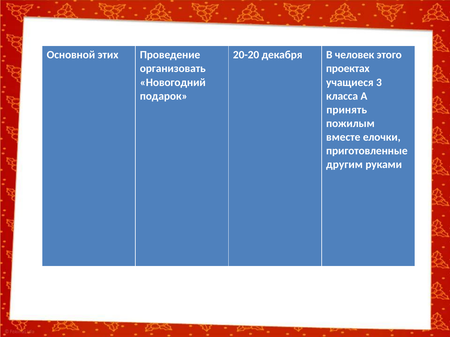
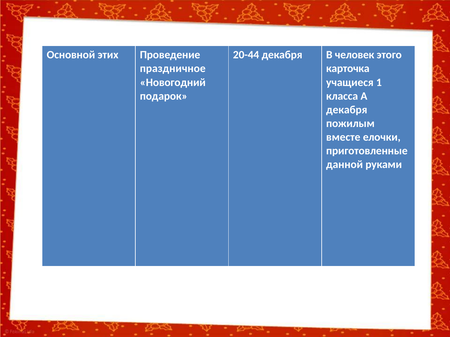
20-20: 20-20 -> 20-44 (246, 55)
организовать: организовать -> праздничное (173, 69)
проектах: проектах -> карточка (348, 69)
3: 3 -> 1 (379, 82)
принять: принять -> декабря (347, 110)
другим: другим -> данной (345, 165)
